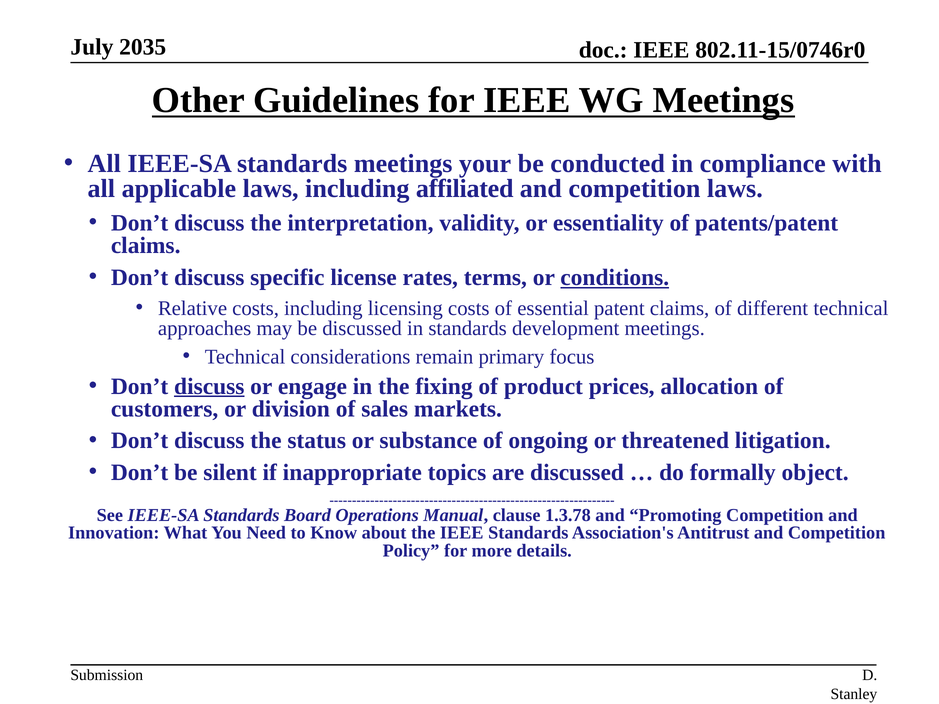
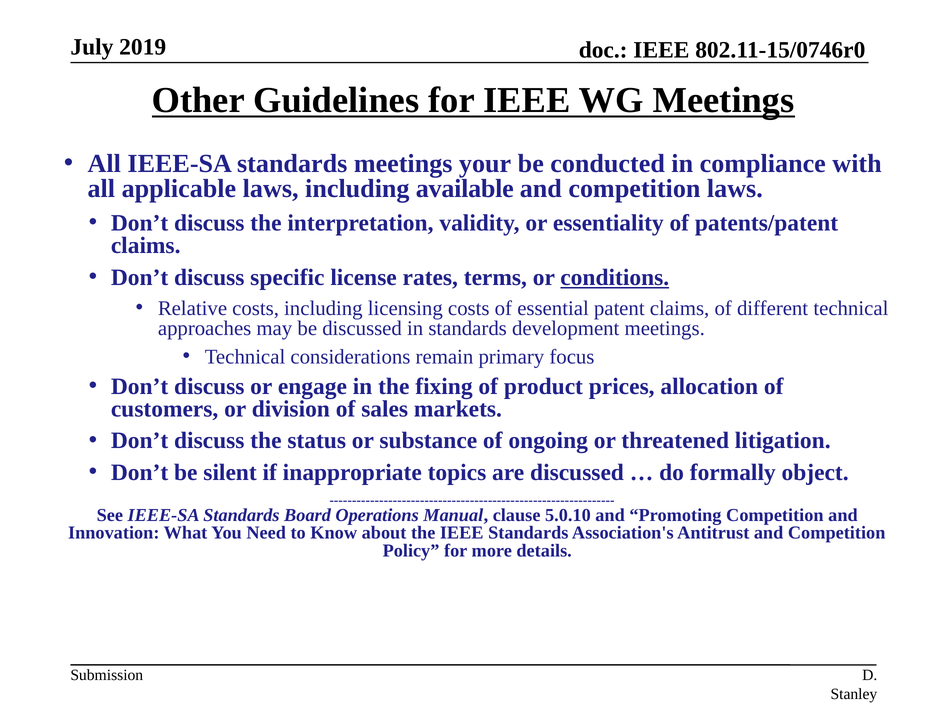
2035: 2035 -> 2019 (143, 47)
affiliated: affiliated -> available (465, 189)
discuss underline: present -> none (209, 386)
1.3.78: 1.3.78 -> 5.0.10 (568, 516)
